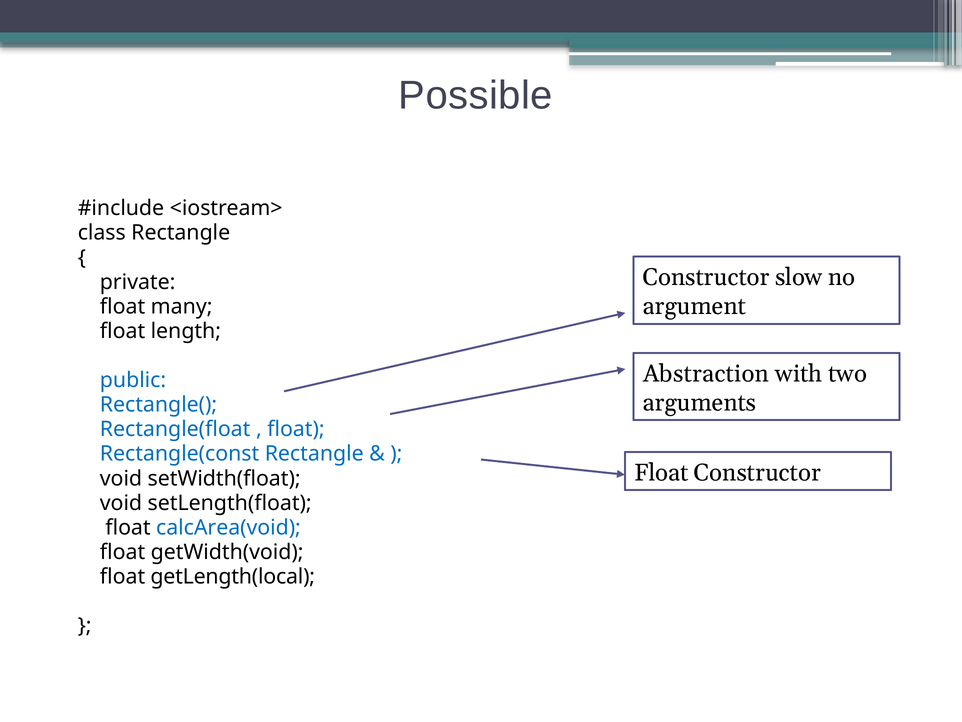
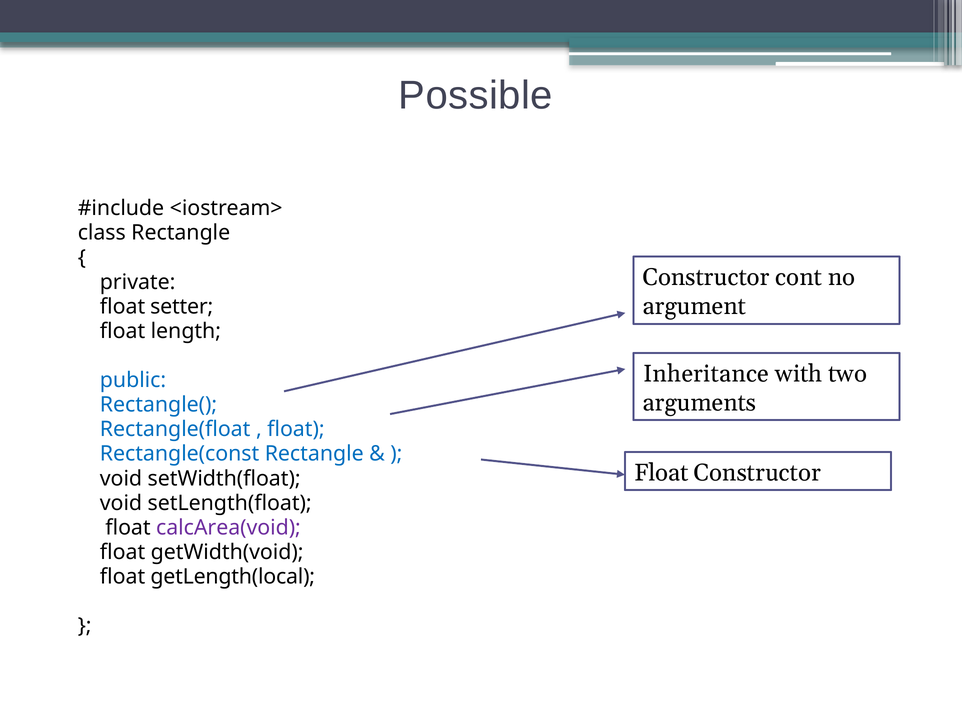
slow: slow -> cont (799, 277)
many: many -> setter (182, 306)
Abstraction: Abstraction -> Inheritance (706, 374)
calcArea(void colour: blue -> purple (228, 527)
